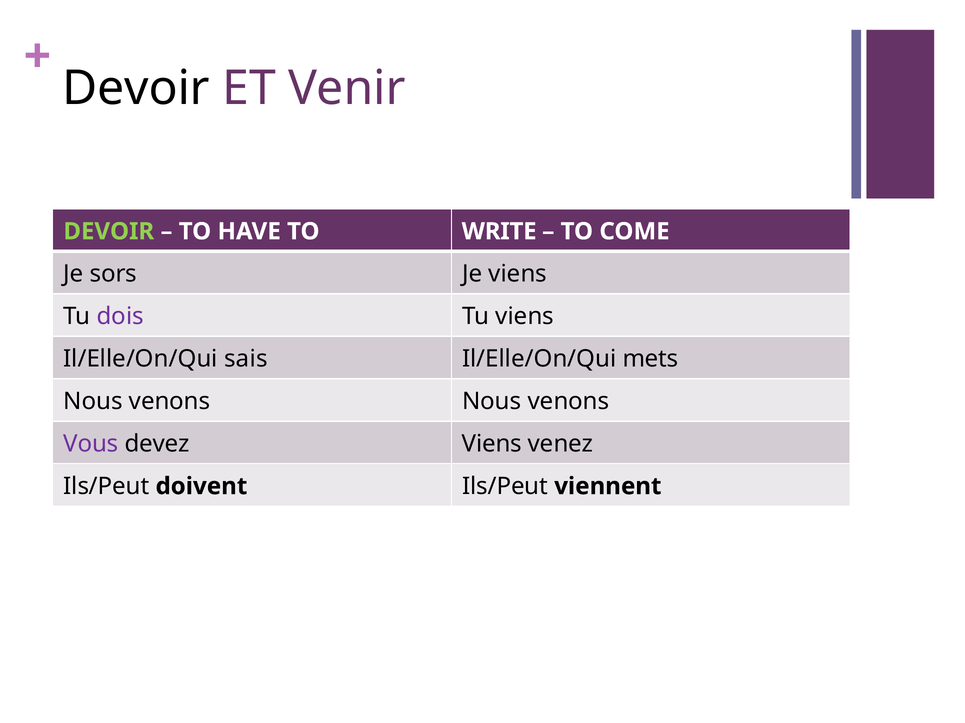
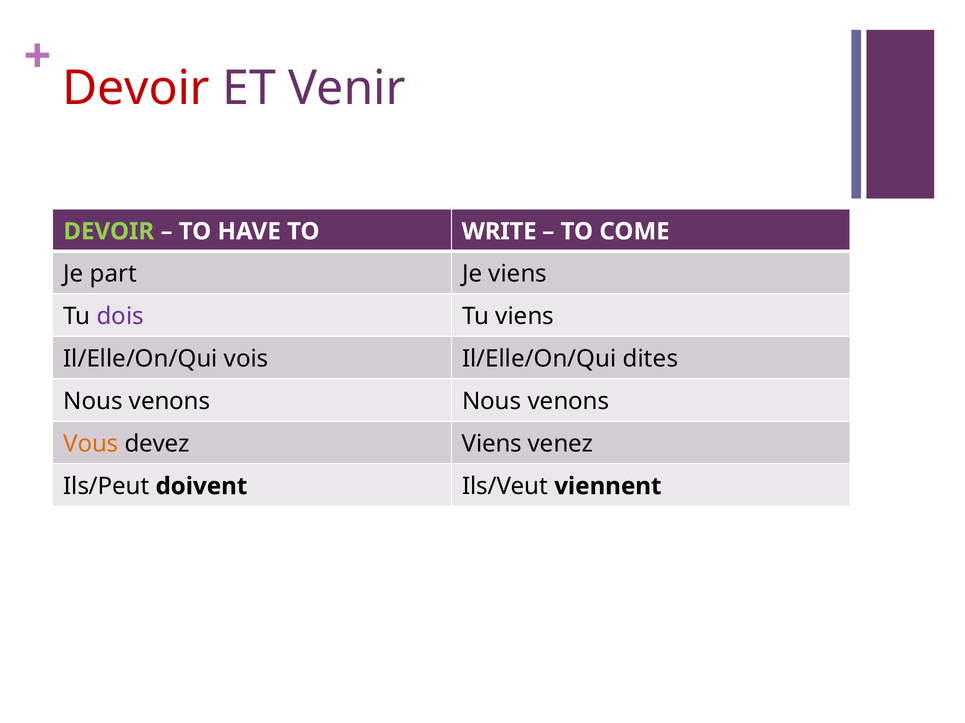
Devoir colour: black -> red (136, 88)
sors: sors -> part (113, 274)
sais: sais -> vois (246, 359)
mets: mets -> dites (650, 359)
Vous colour: purple -> orange (91, 444)
doivent Ils/Peut: Ils/Peut -> Ils/Veut (505, 487)
